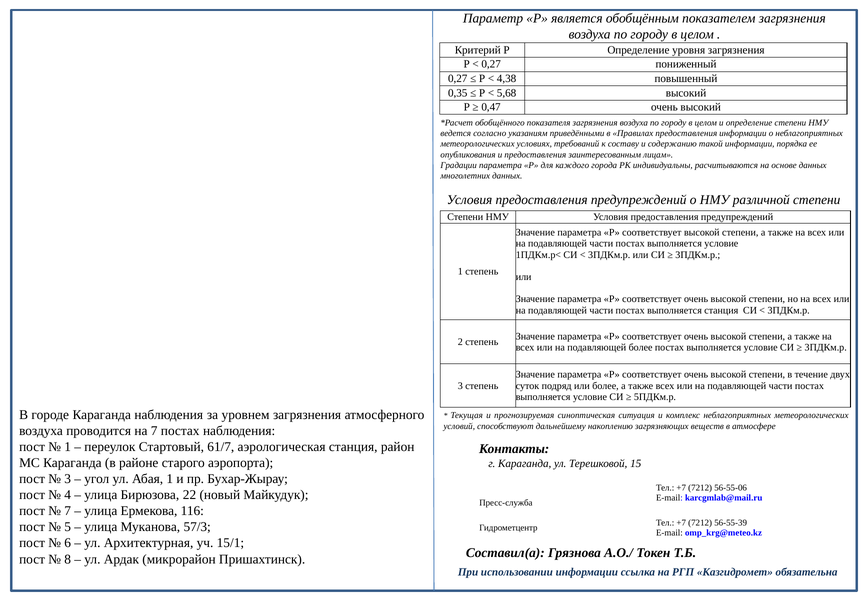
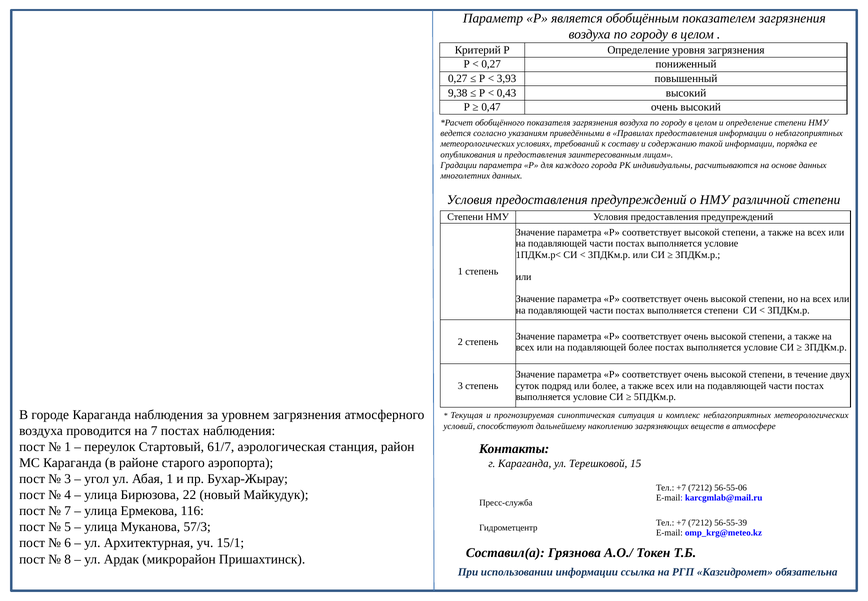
4,38: 4,38 -> 3,93 (507, 79)
0,35: 0,35 -> 9,38 (458, 93)
5,68: 5,68 -> 0,43 (507, 93)
выполняется станция: станция -> степени (721, 310)
